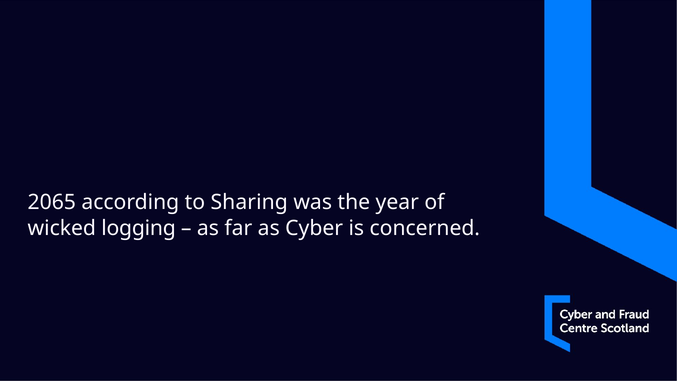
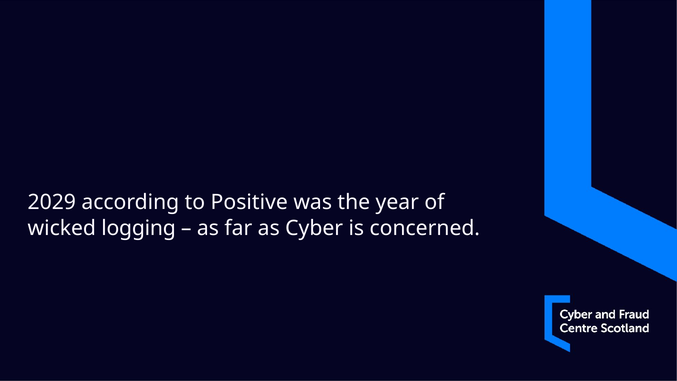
2065: 2065 -> 2029 (52, 202)
Sharing: Sharing -> Positive (249, 202)
